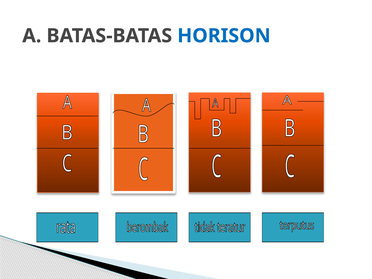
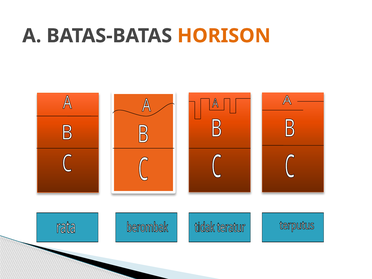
HORISON colour: blue -> orange (224, 36)
